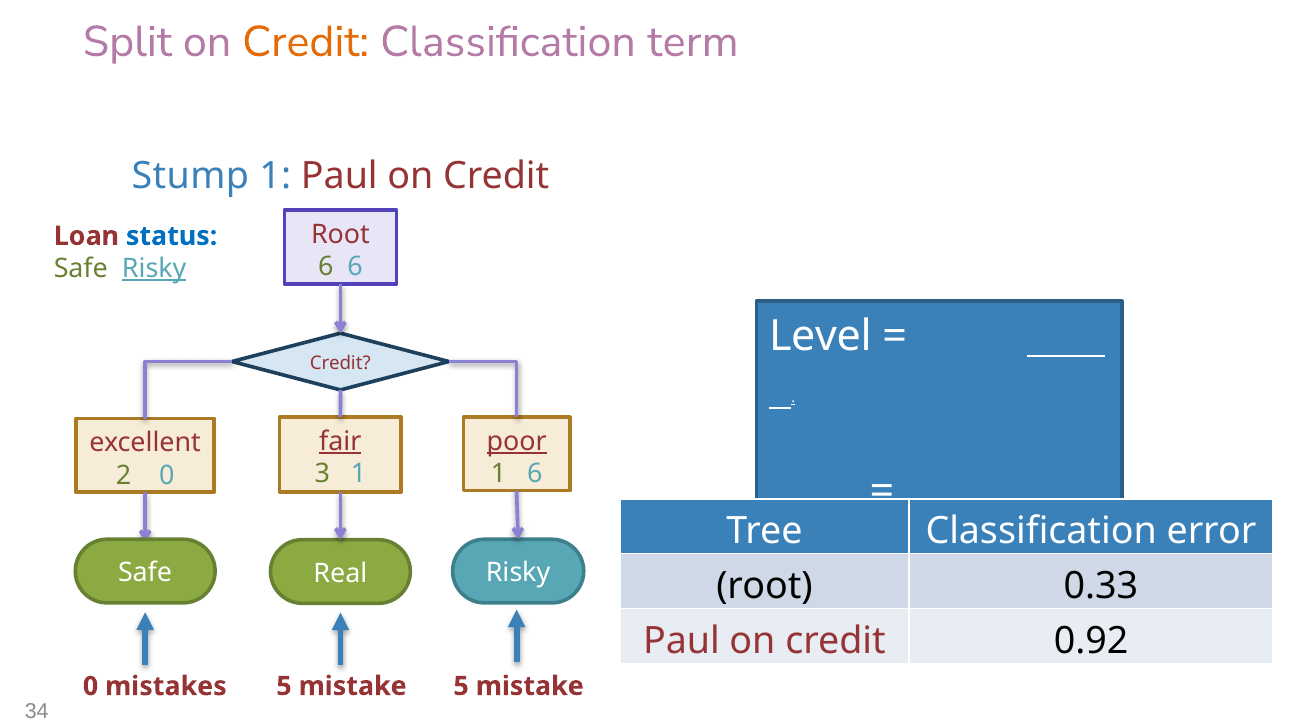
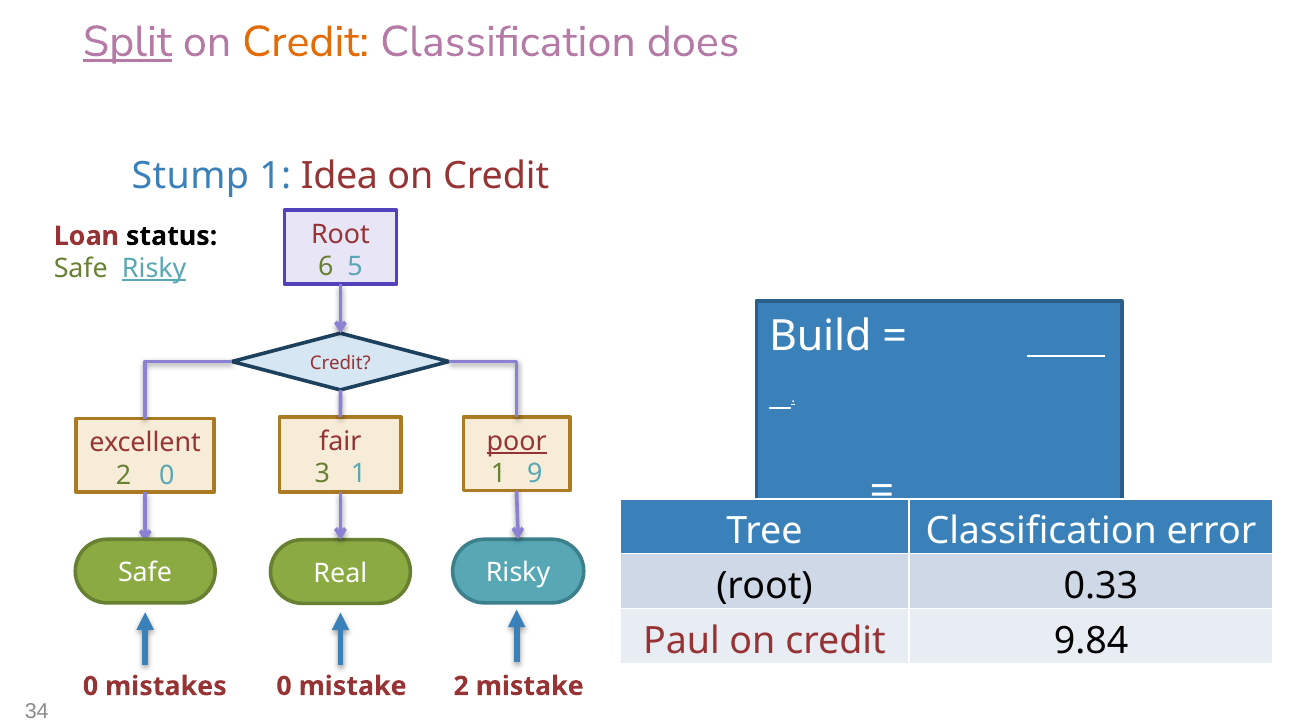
Split underline: none -> present (127, 42)
term: term -> does (693, 42)
1 Paul: Paul -> Idea (339, 176)
status colour: blue -> black (172, 236)
6 6: 6 -> 5 (355, 267)
Level: Level -> Build (820, 336)
fair underline: present -> none (340, 441)
1 6: 6 -> 9 (535, 473)
0.92: 0.92 -> 9.84 (1091, 641)
mistakes 5: 5 -> 0 (284, 686)
mistake 5: 5 -> 2 (461, 686)
